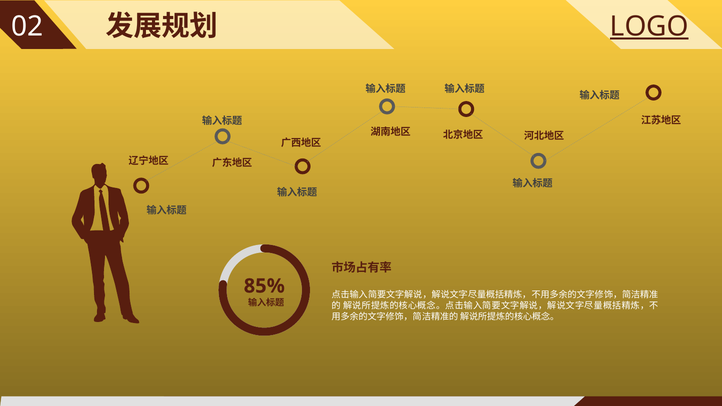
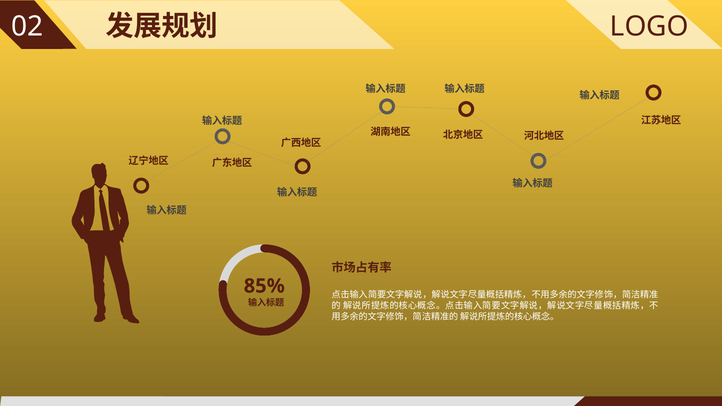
LOGO underline: present -> none (649, 26)
